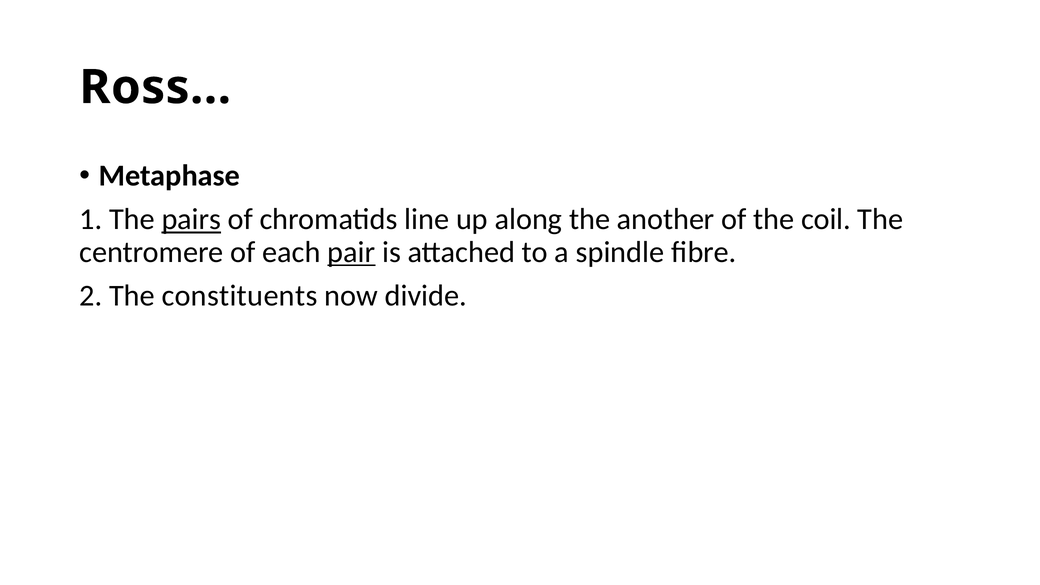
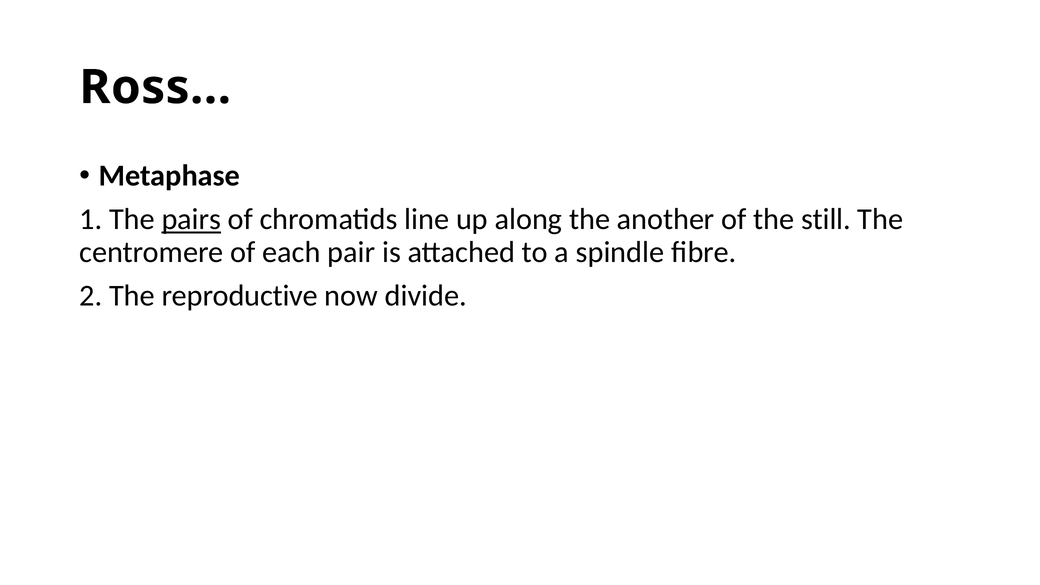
coil: coil -> still (826, 219)
pair underline: present -> none (351, 252)
constituents: constituents -> reproductive (240, 296)
